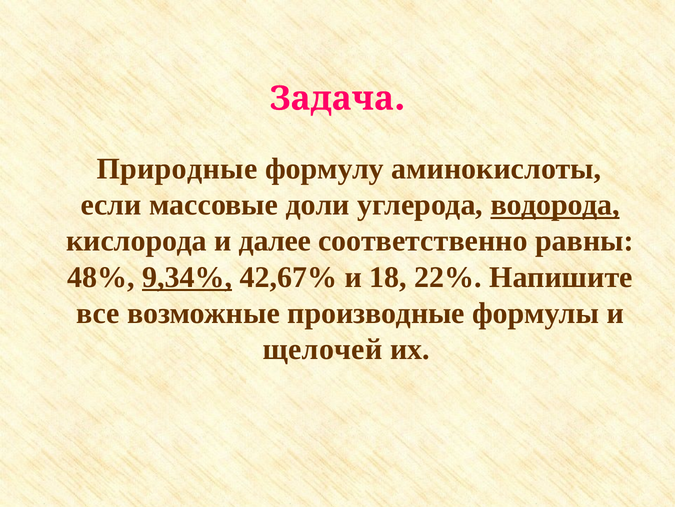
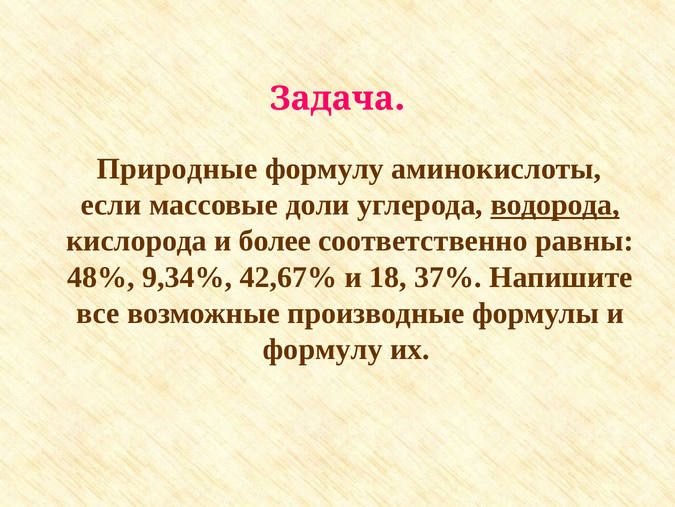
далее: далее -> более (275, 241)
9,34% underline: present -> none (187, 277)
22%: 22% -> 37% (448, 277)
щелочей: щелочей -> формулу (323, 349)
